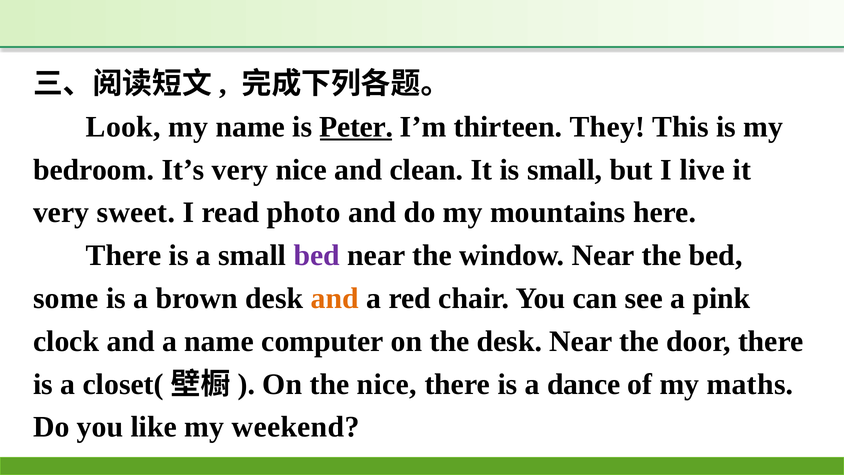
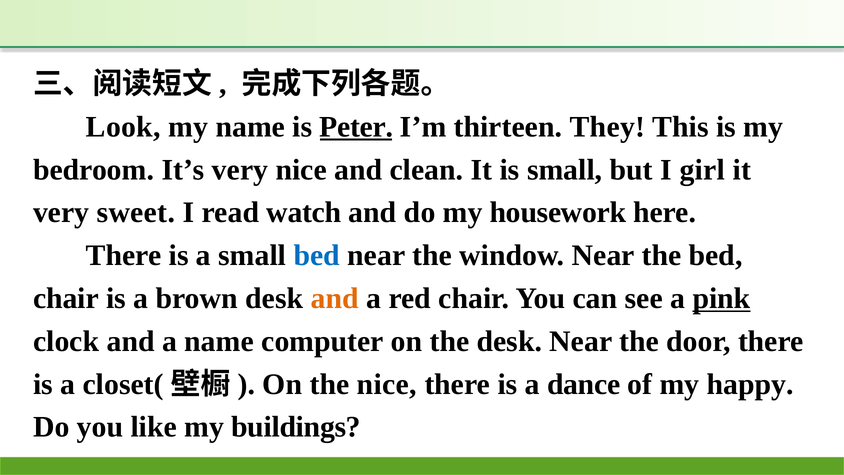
live: live -> girl (702, 170)
photo: photo -> watch (304, 212)
mountains: mountains -> housework (558, 212)
bed colour: purple -> blue (317, 255)
some: some -> chair (66, 298)
pink underline: none -> present (722, 298)
maths: maths -> happy (750, 384)
weekend: weekend -> buildings (296, 427)
